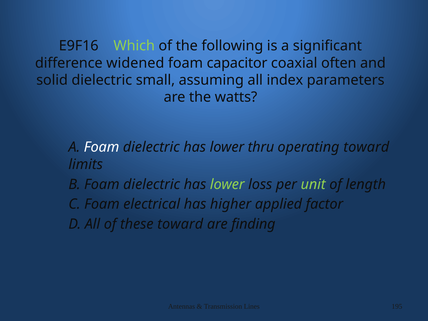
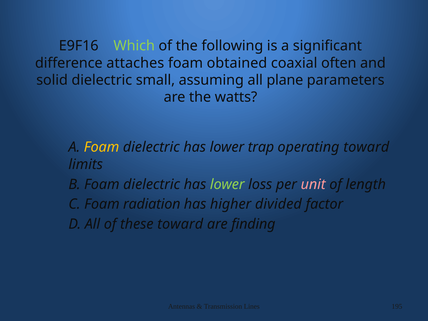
widened: widened -> attaches (135, 63)
capacitor: capacitor -> obtained (237, 63)
index: index -> plane (285, 80)
Foam colour: white -> yellow (102, 147)
thru: thru -> trap (261, 147)
unit colour: light green -> pink (313, 184)
electrical: electrical -> radiation (152, 204)
applied: applied -> divided (278, 204)
